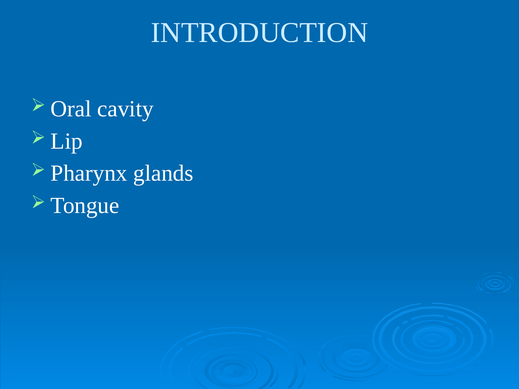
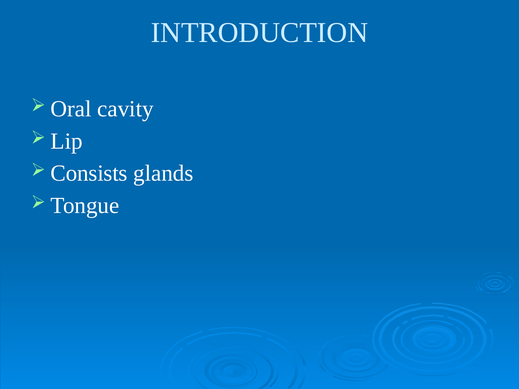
Pharynx: Pharynx -> Consists (89, 173)
